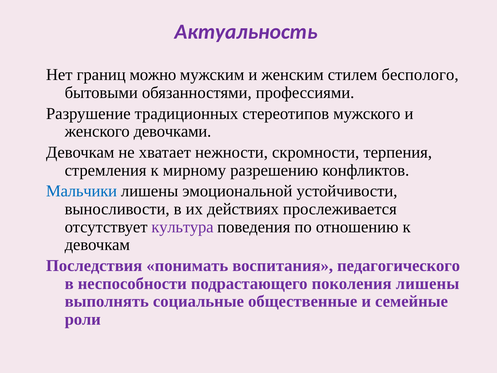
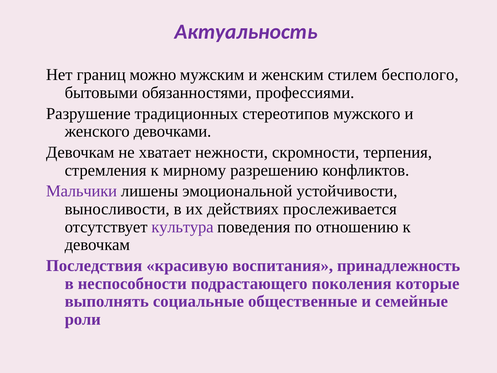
Мальчики colour: blue -> purple (82, 191)
понимать: понимать -> красивую (187, 265)
педагогического: педагогического -> принадлежность (399, 265)
поколения лишены: лишены -> которые (428, 283)
